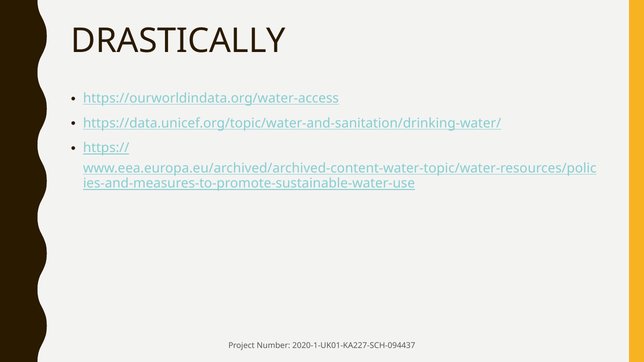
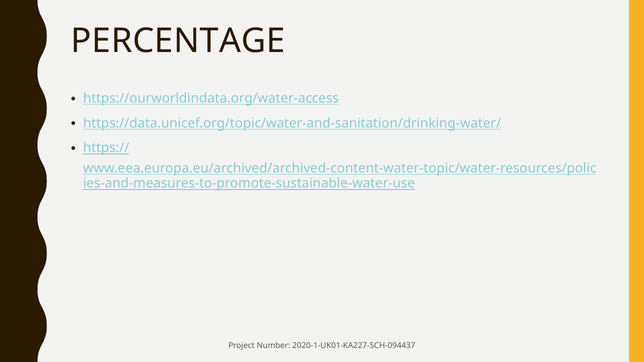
DRASTICALLY: DRASTICALLY -> PERCENTAGE (178, 41)
